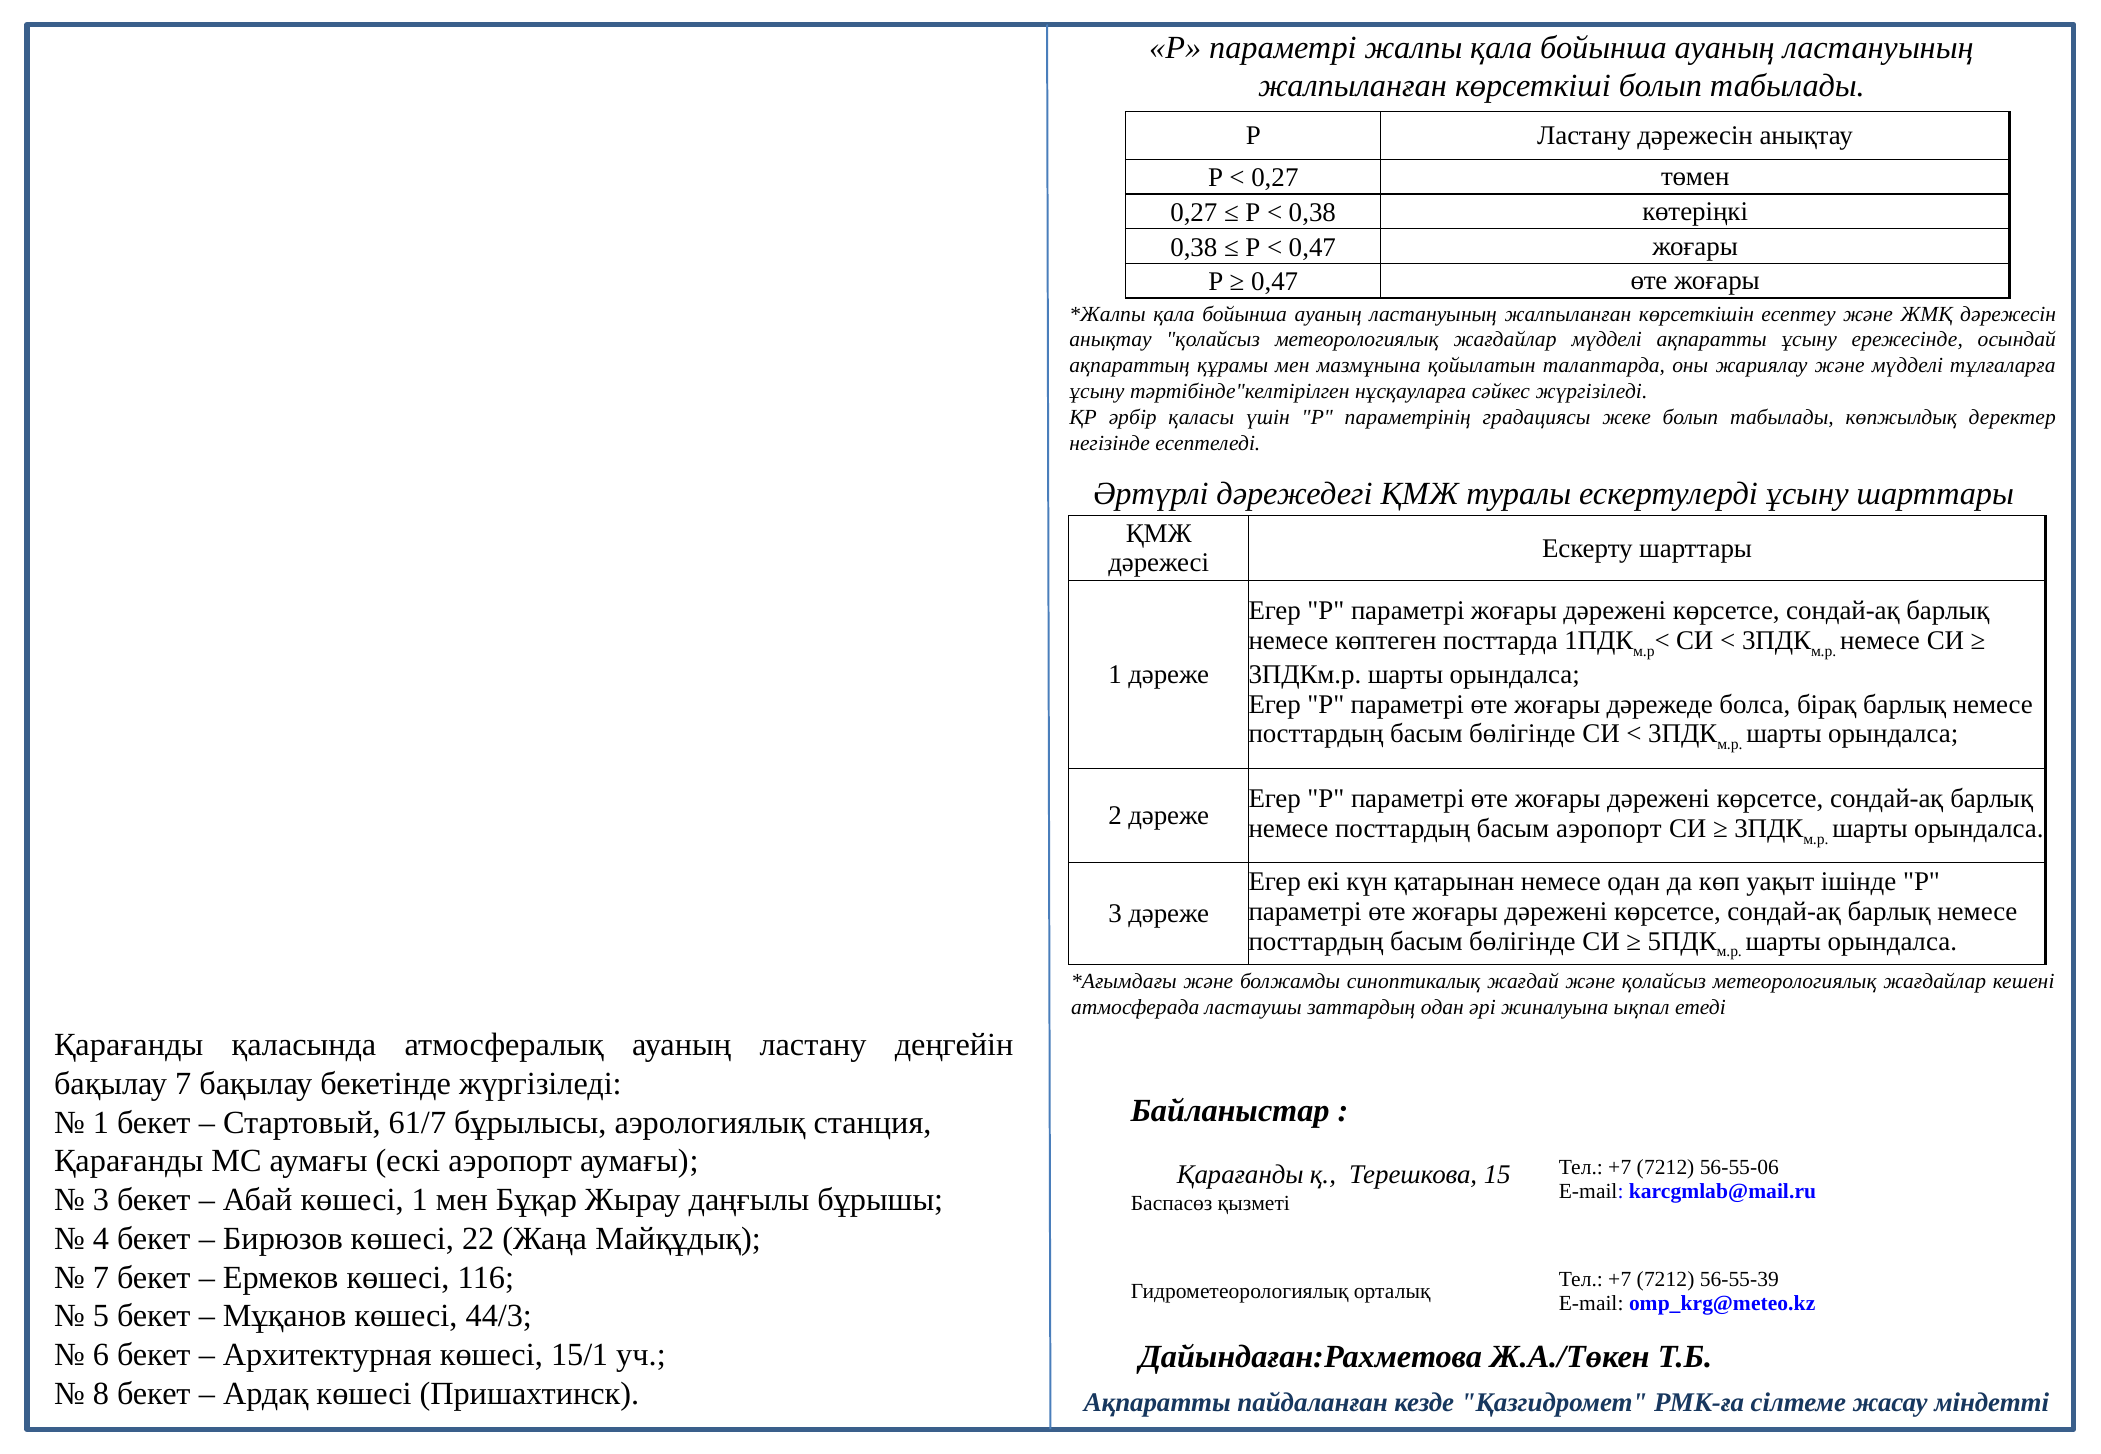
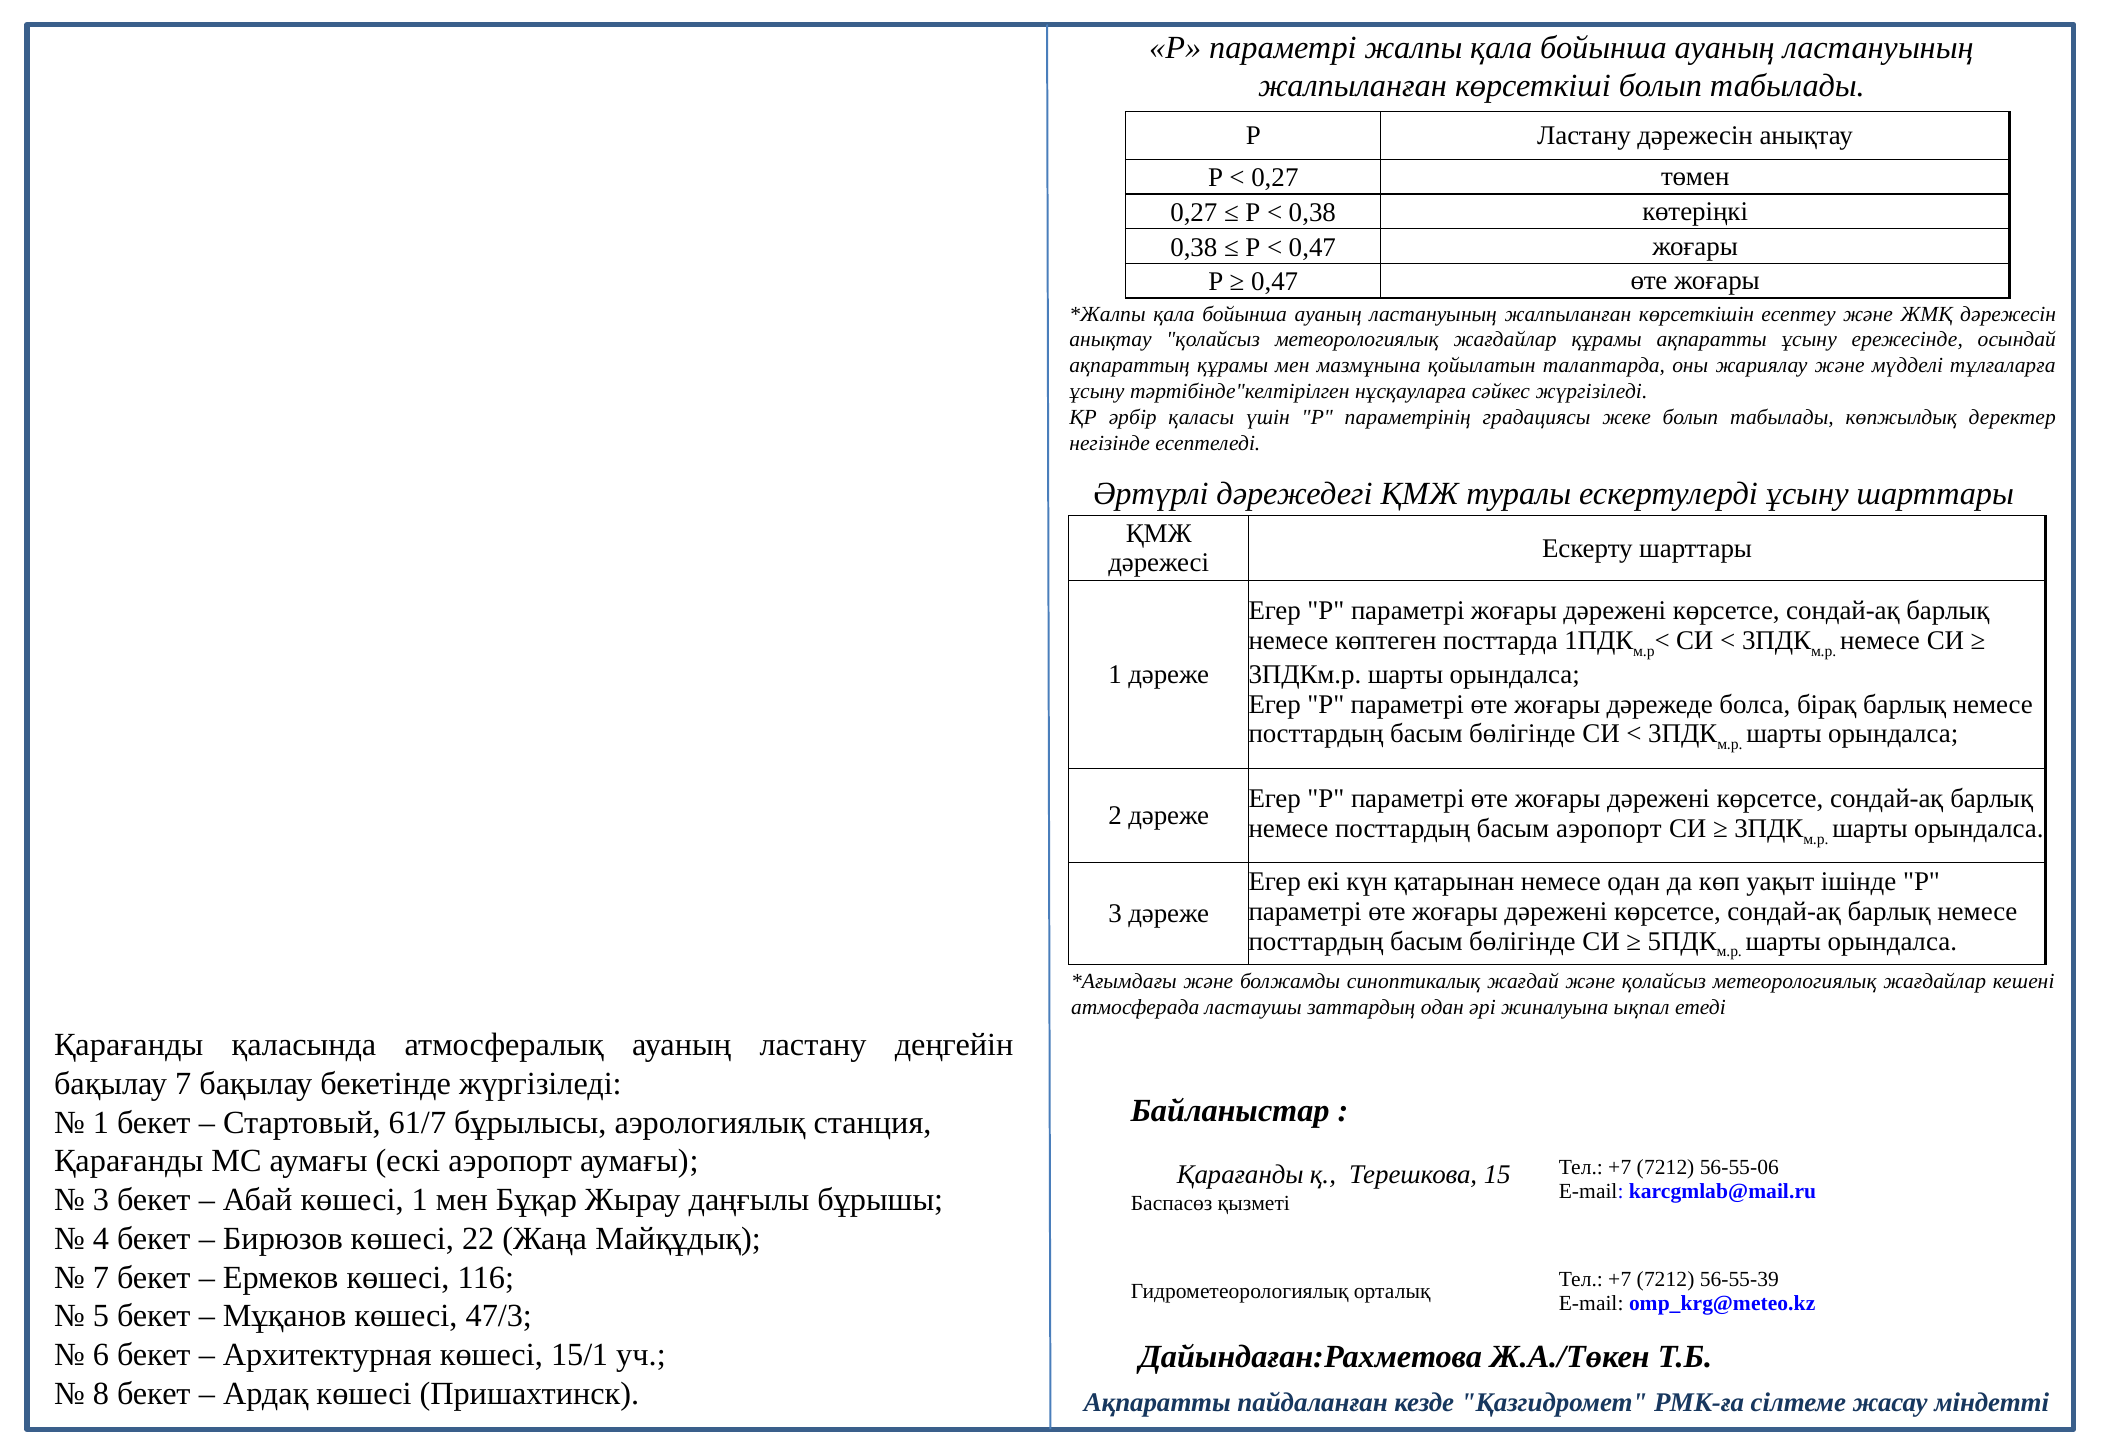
жағдайлар мүдделі: мүдделі -> құрамы (1607, 340)
44/3: 44/3 -> 47/3 (499, 1317)
